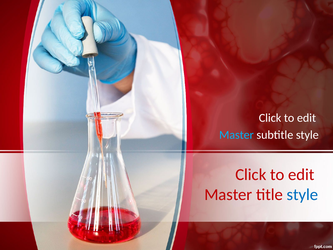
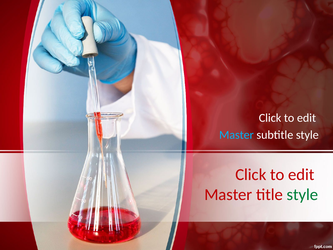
style colour: blue -> green (302, 194)
